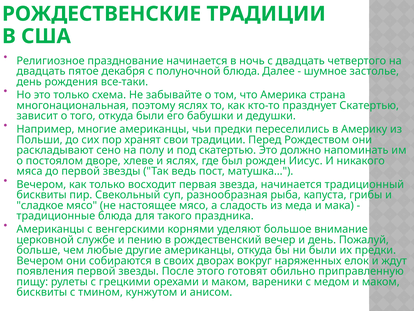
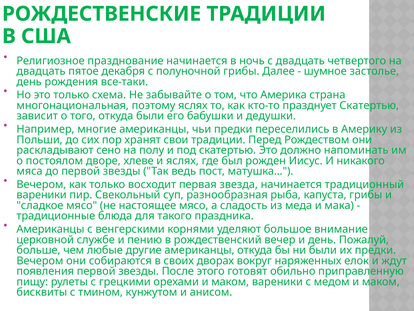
полуночной блюда: блюда -> грибы (241, 71)
бисквиты: бисквиты -> вареники (42, 195)
